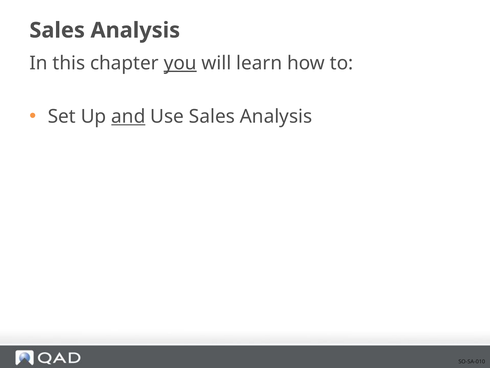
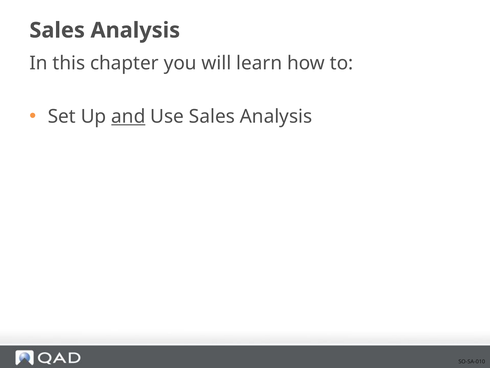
you underline: present -> none (180, 63)
